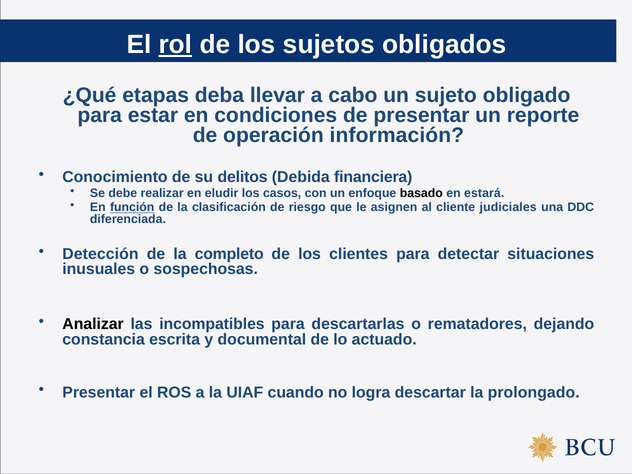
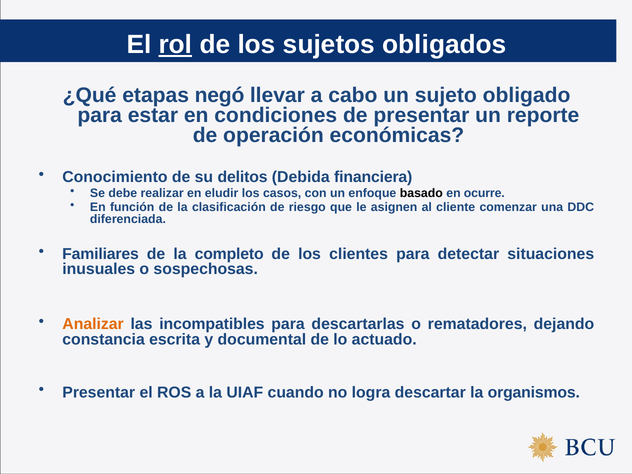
deba: deba -> negó (220, 95)
información: información -> económicas (397, 136)
estará: estará -> ocurre (484, 193)
función underline: present -> none (132, 207)
judiciales: judiciales -> comenzar (508, 207)
Detección: Detección -> Familiares (101, 254)
Analizar colour: black -> orange (93, 324)
prolongado: prolongado -> organismos (534, 392)
